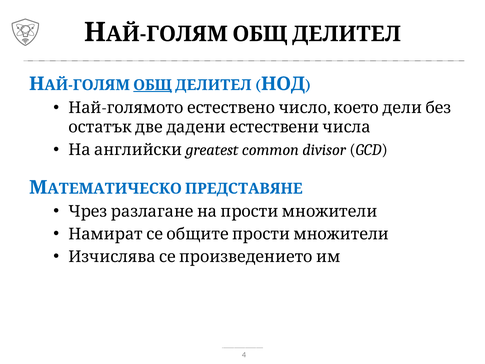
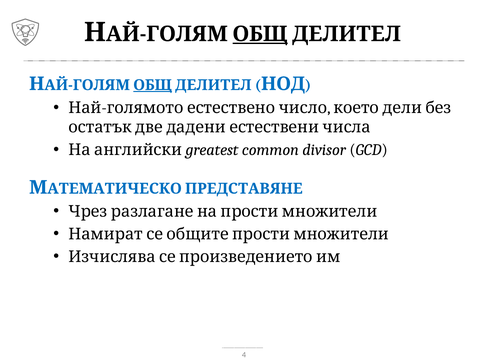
ОБЩ underline: none -> present (260, 34)
